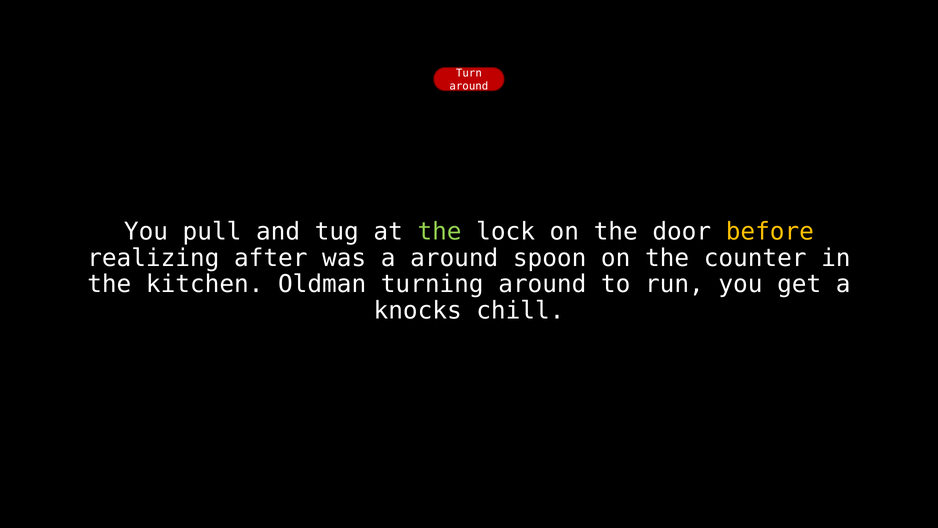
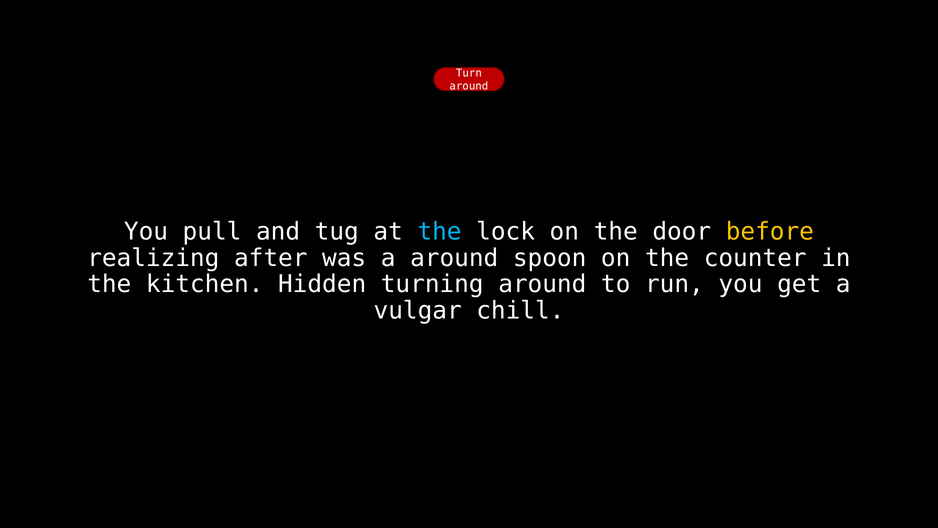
the colour: light green -> light blue (440, 231)
Oldman: Oldman -> Hidden (322, 284)
knocks: knocks -> vulgar (418, 311)
